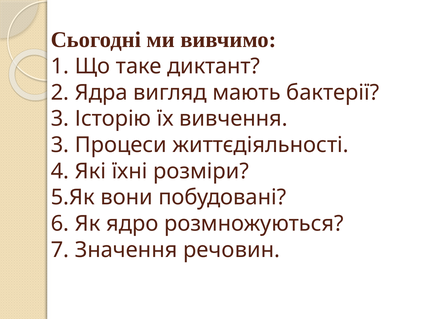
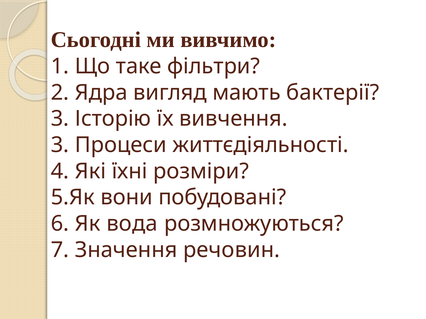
диктант: диктант -> фільтри (214, 66)
ядро: ядро -> вода (132, 224)
